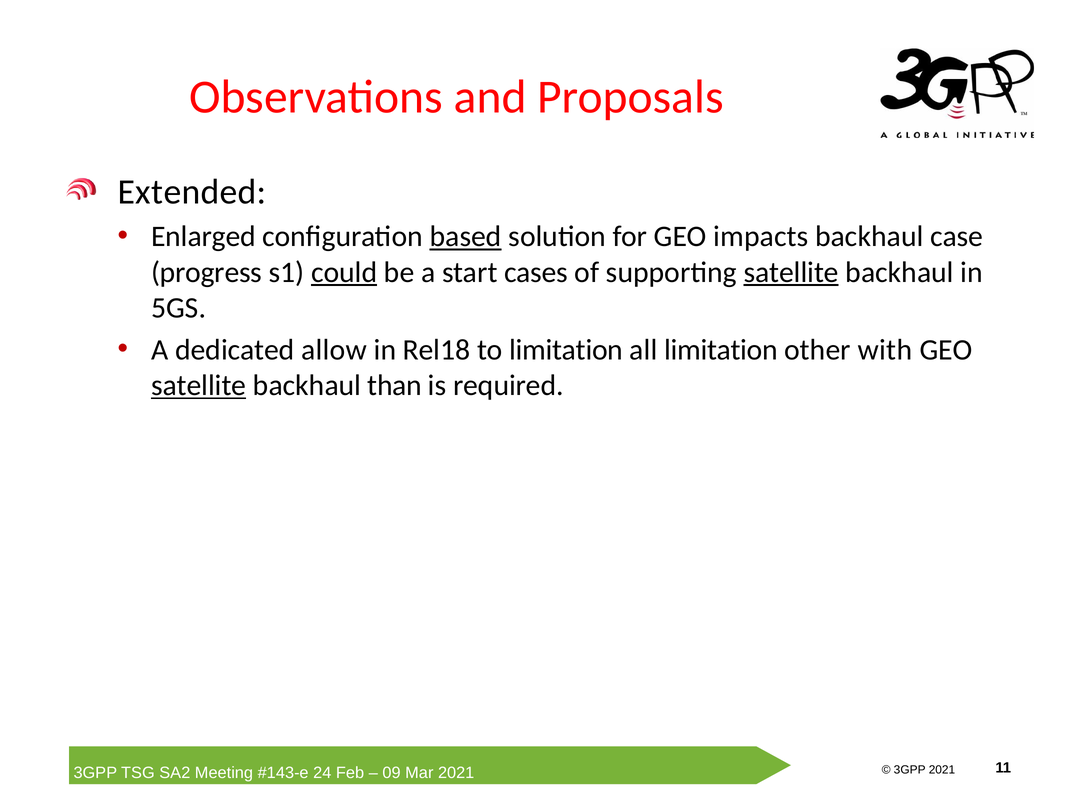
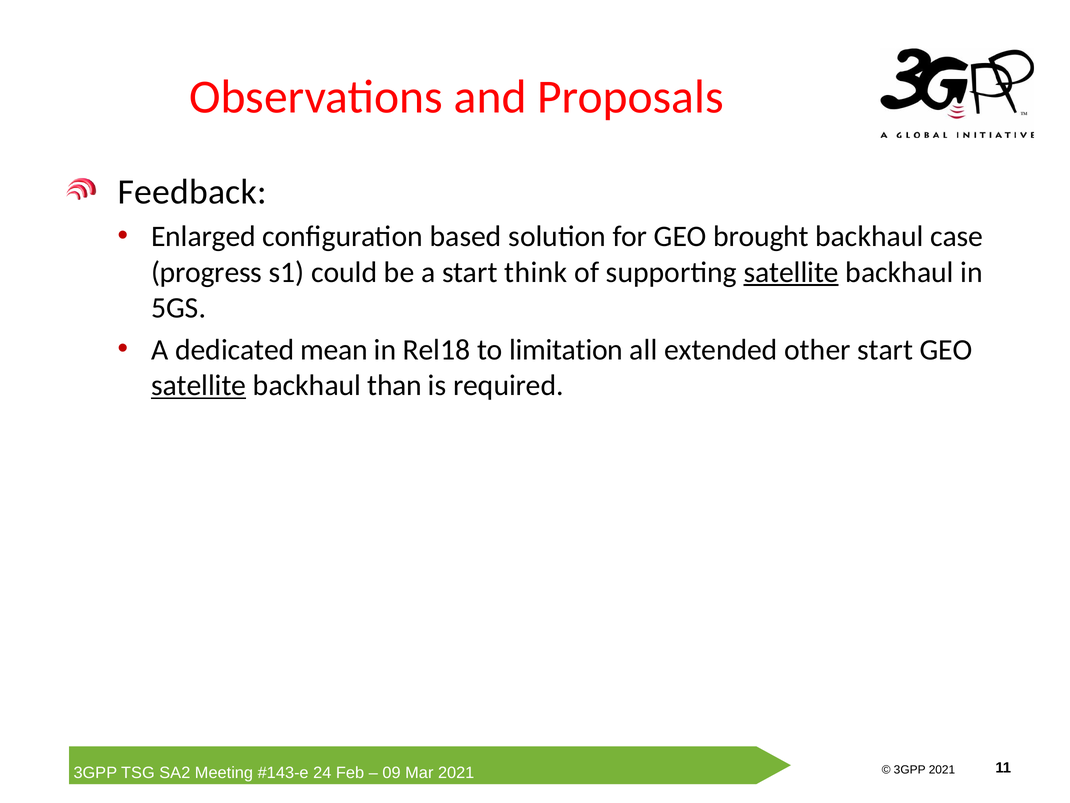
Extended: Extended -> Feedback (192, 192)
based underline: present -> none (466, 236)
impacts: impacts -> brought (761, 236)
could underline: present -> none (344, 272)
cases: cases -> think (536, 272)
allow: allow -> mean (334, 349)
all limitation: limitation -> extended (721, 349)
other with: with -> start (885, 349)
